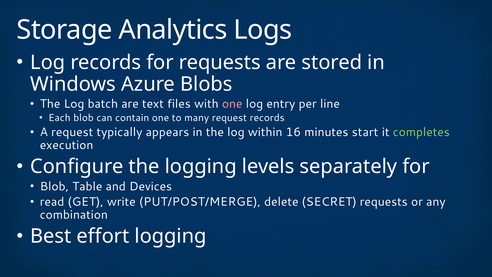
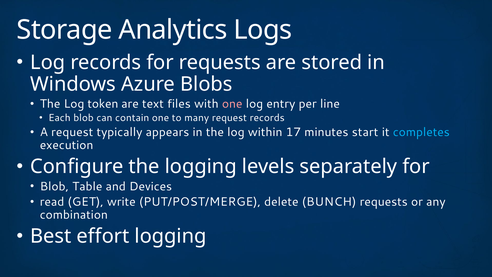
batch: batch -> token (103, 104)
16: 16 -> 17 (293, 132)
completes colour: light green -> light blue (421, 132)
SECRET: SECRET -> BUNCH (329, 202)
